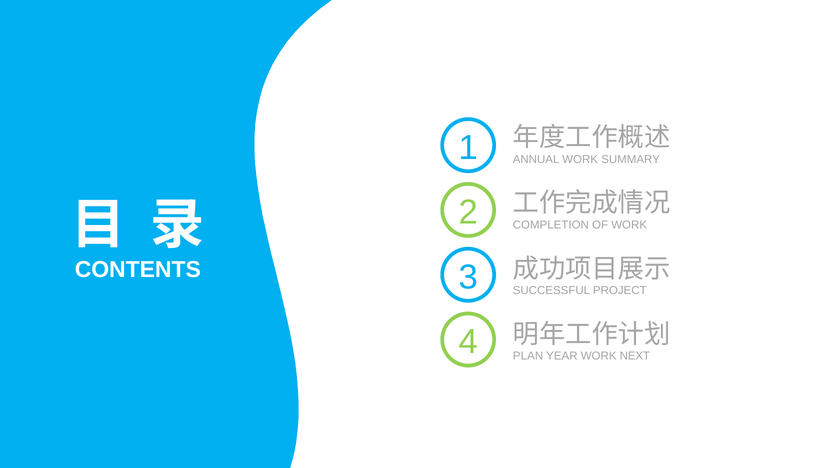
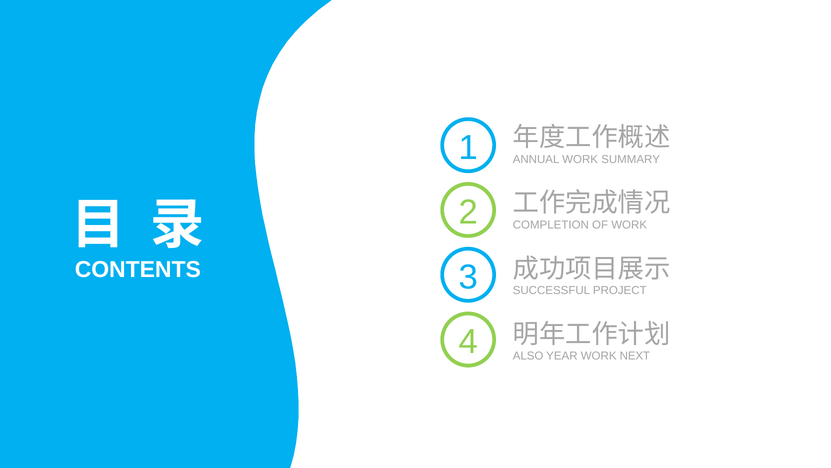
PLAN: PLAN -> ALSO (528, 356)
